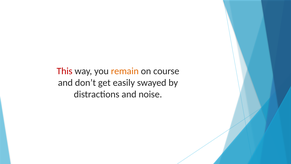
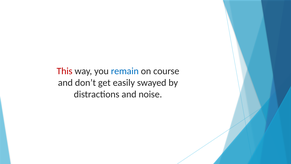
remain colour: orange -> blue (125, 71)
